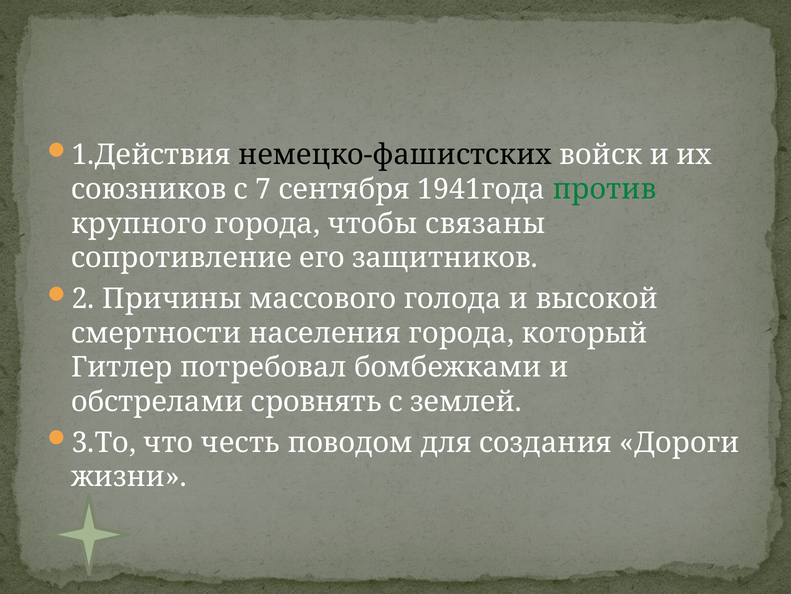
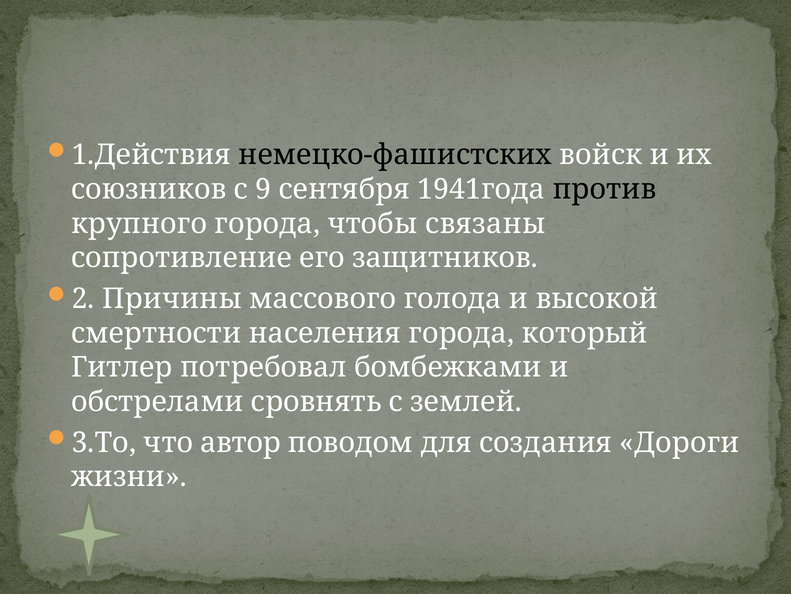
7: 7 -> 9 (263, 189)
против colour: green -> black (604, 189)
честь: честь -> автор (241, 442)
